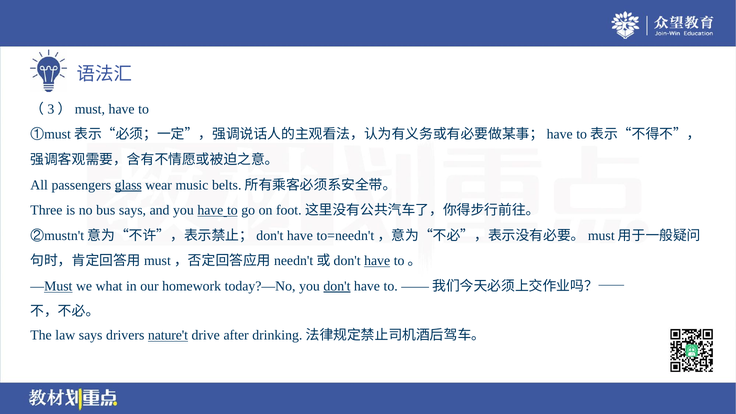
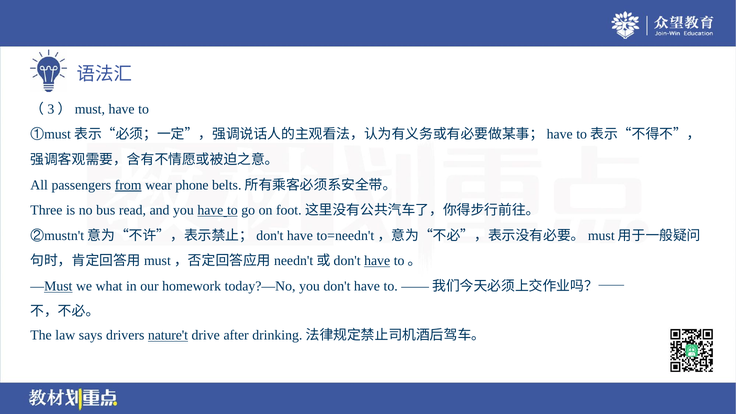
glass: glass -> from (128, 185)
music: music -> phone (192, 185)
bus says: says -> read (132, 210)
don't underline: present -> none (337, 286)
